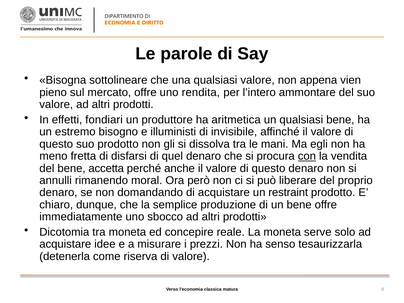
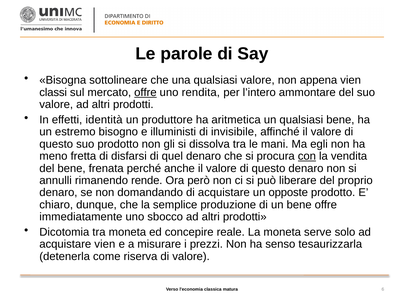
pieno: pieno -> classi (53, 92)
offre underline: none -> present (145, 92)
fondiari: fondiari -> identità (104, 120)
accetta: accetta -> frenata (106, 168)
moral: moral -> rende (147, 180)
restraint: restraint -> opposte (288, 193)
acquistare idee: idee -> vien (105, 244)
